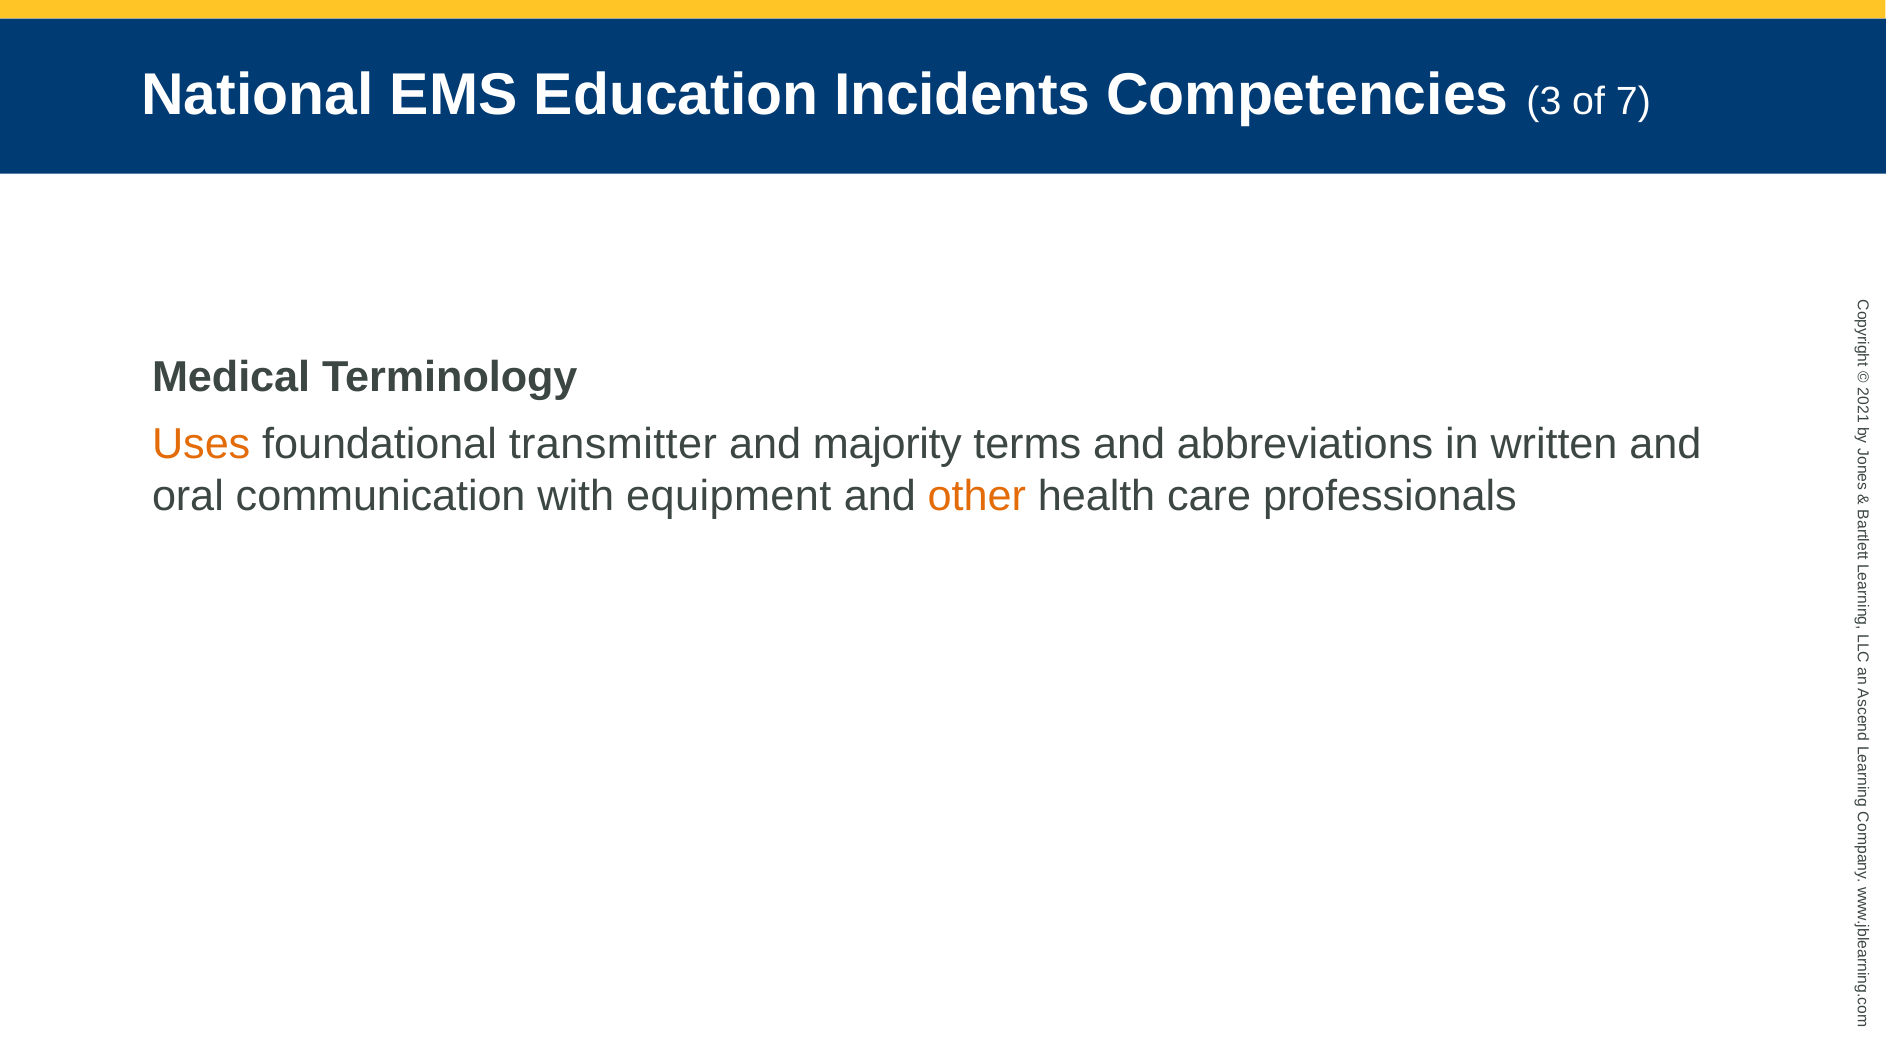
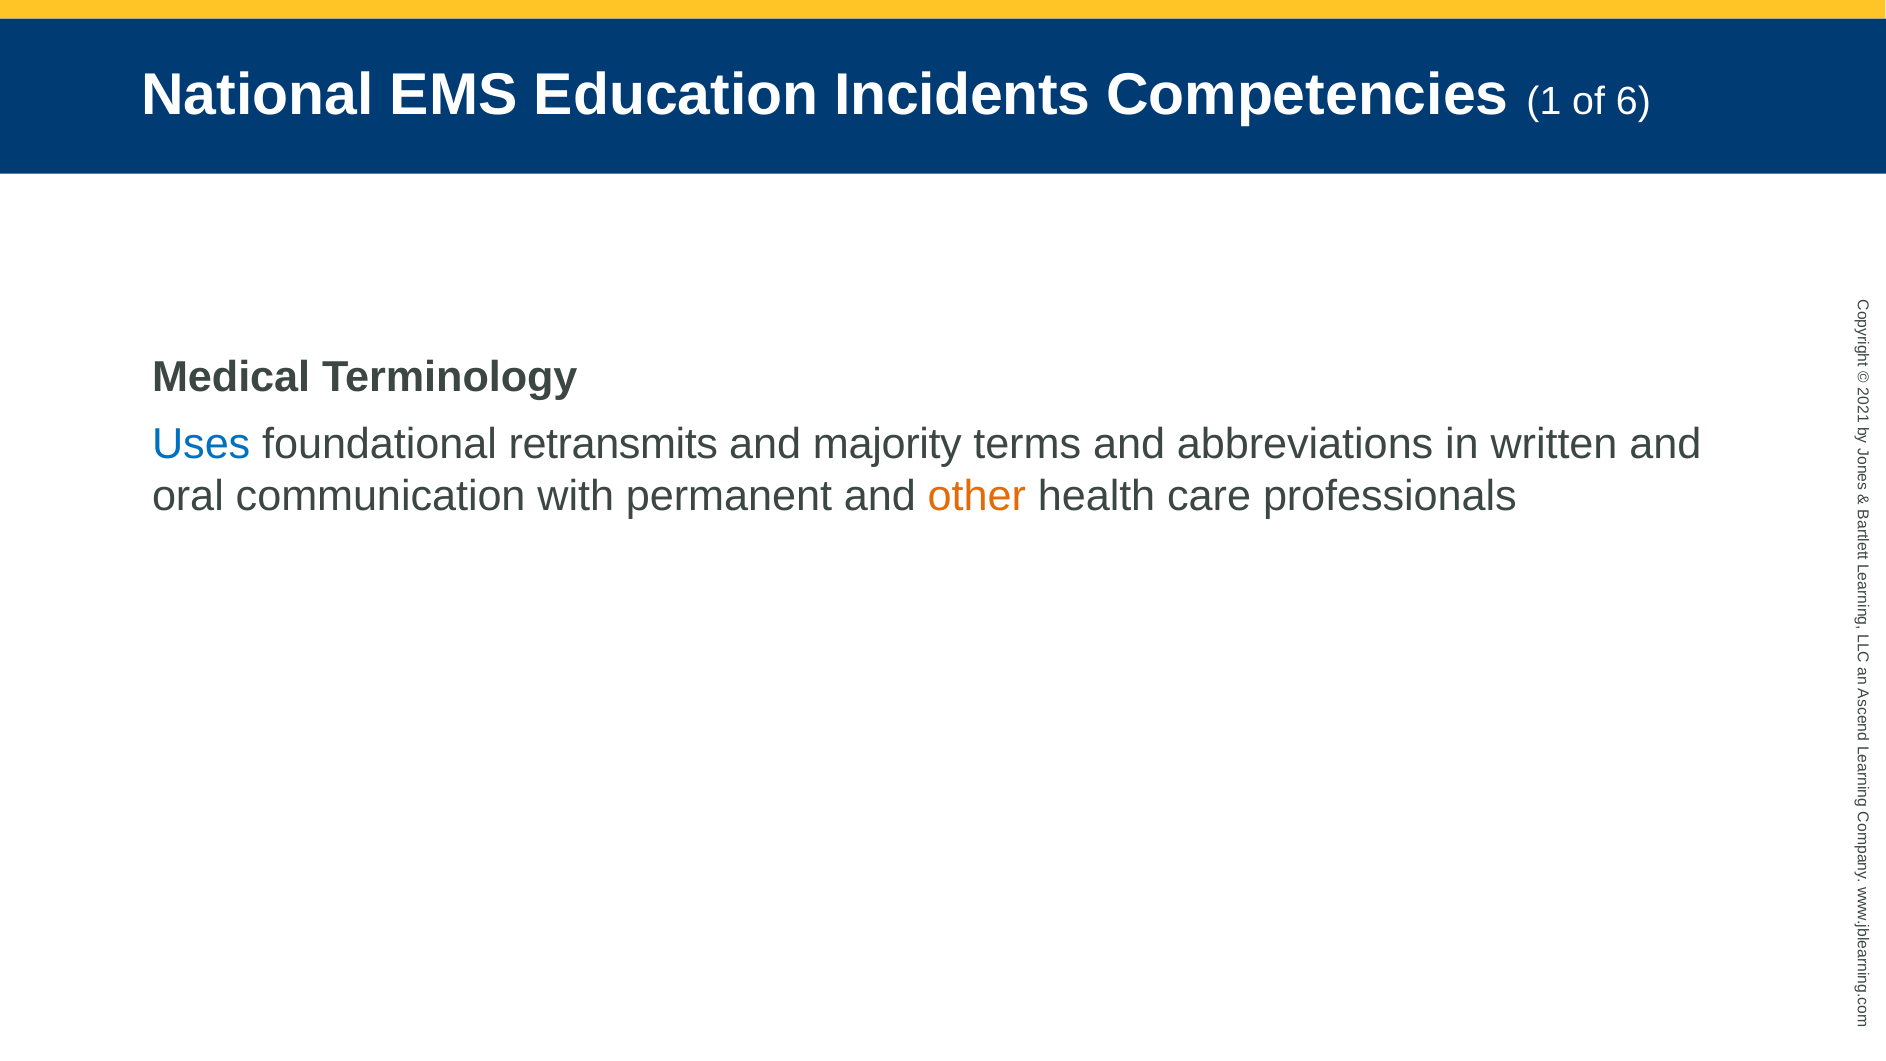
Competencies 3: 3 -> 1 (1544, 101)
7: 7 -> 6 (1633, 101)
Uses colour: orange -> blue (201, 444)
transmitter: transmitter -> retransmits (613, 444)
equipment: equipment -> permanent (729, 496)
